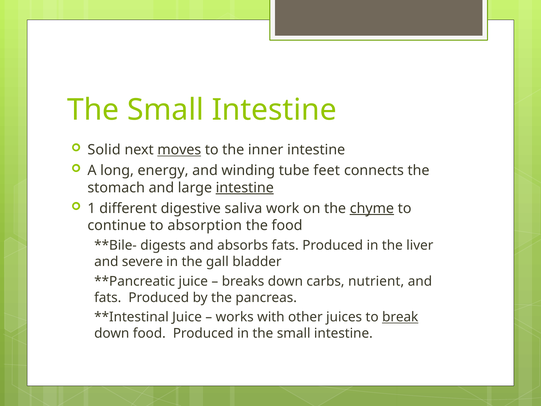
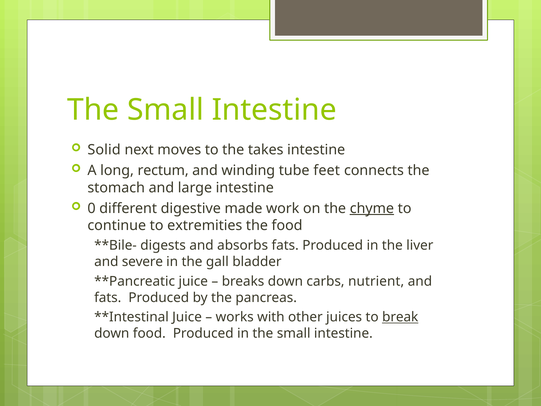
moves underline: present -> none (179, 150)
inner: inner -> takes (266, 150)
energy: energy -> rectum (163, 170)
intestine underline: present -> none (245, 188)
1: 1 -> 0 (92, 208)
saliva: saliva -> made (243, 208)
absorption: absorption -> extremities (205, 225)
